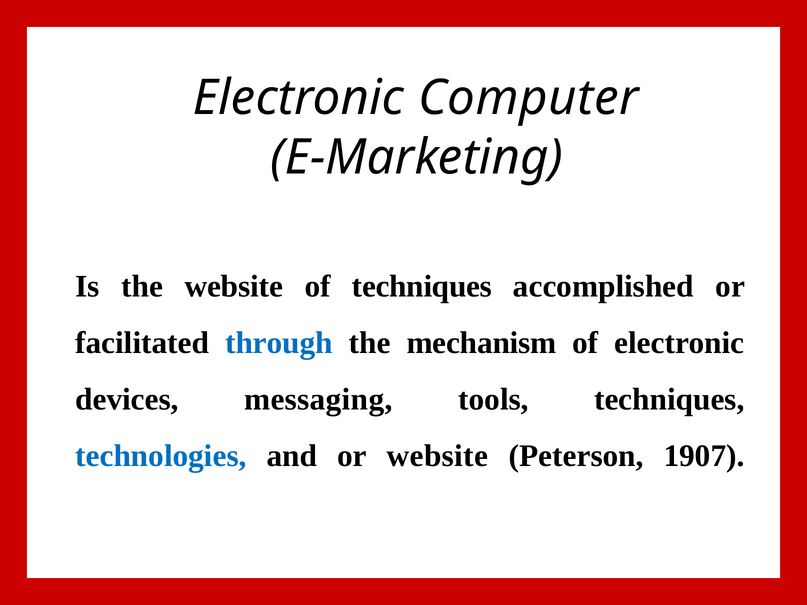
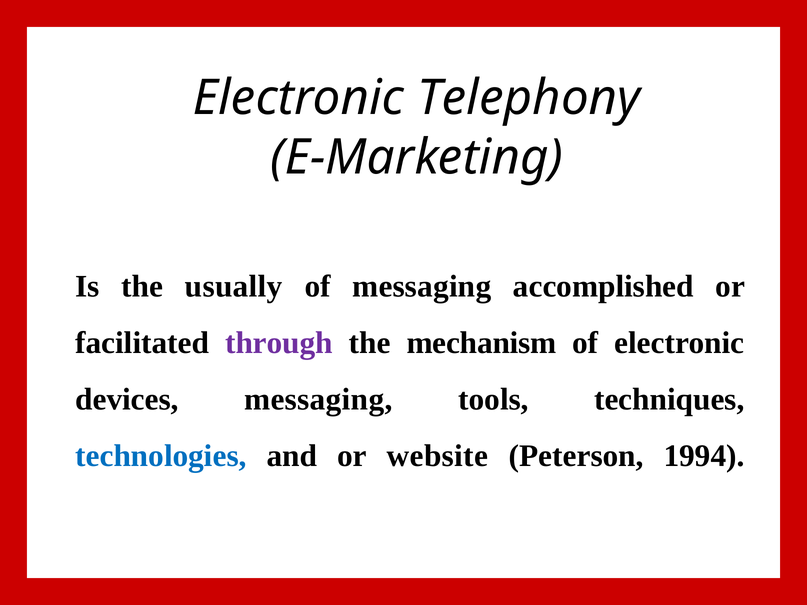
Computer: Computer -> Telephony (529, 98)
the website: website -> usually (234, 287)
of techniques: techniques -> messaging (422, 287)
through colour: blue -> purple (279, 343)
1907: 1907 -> 1994 (704, 456)
